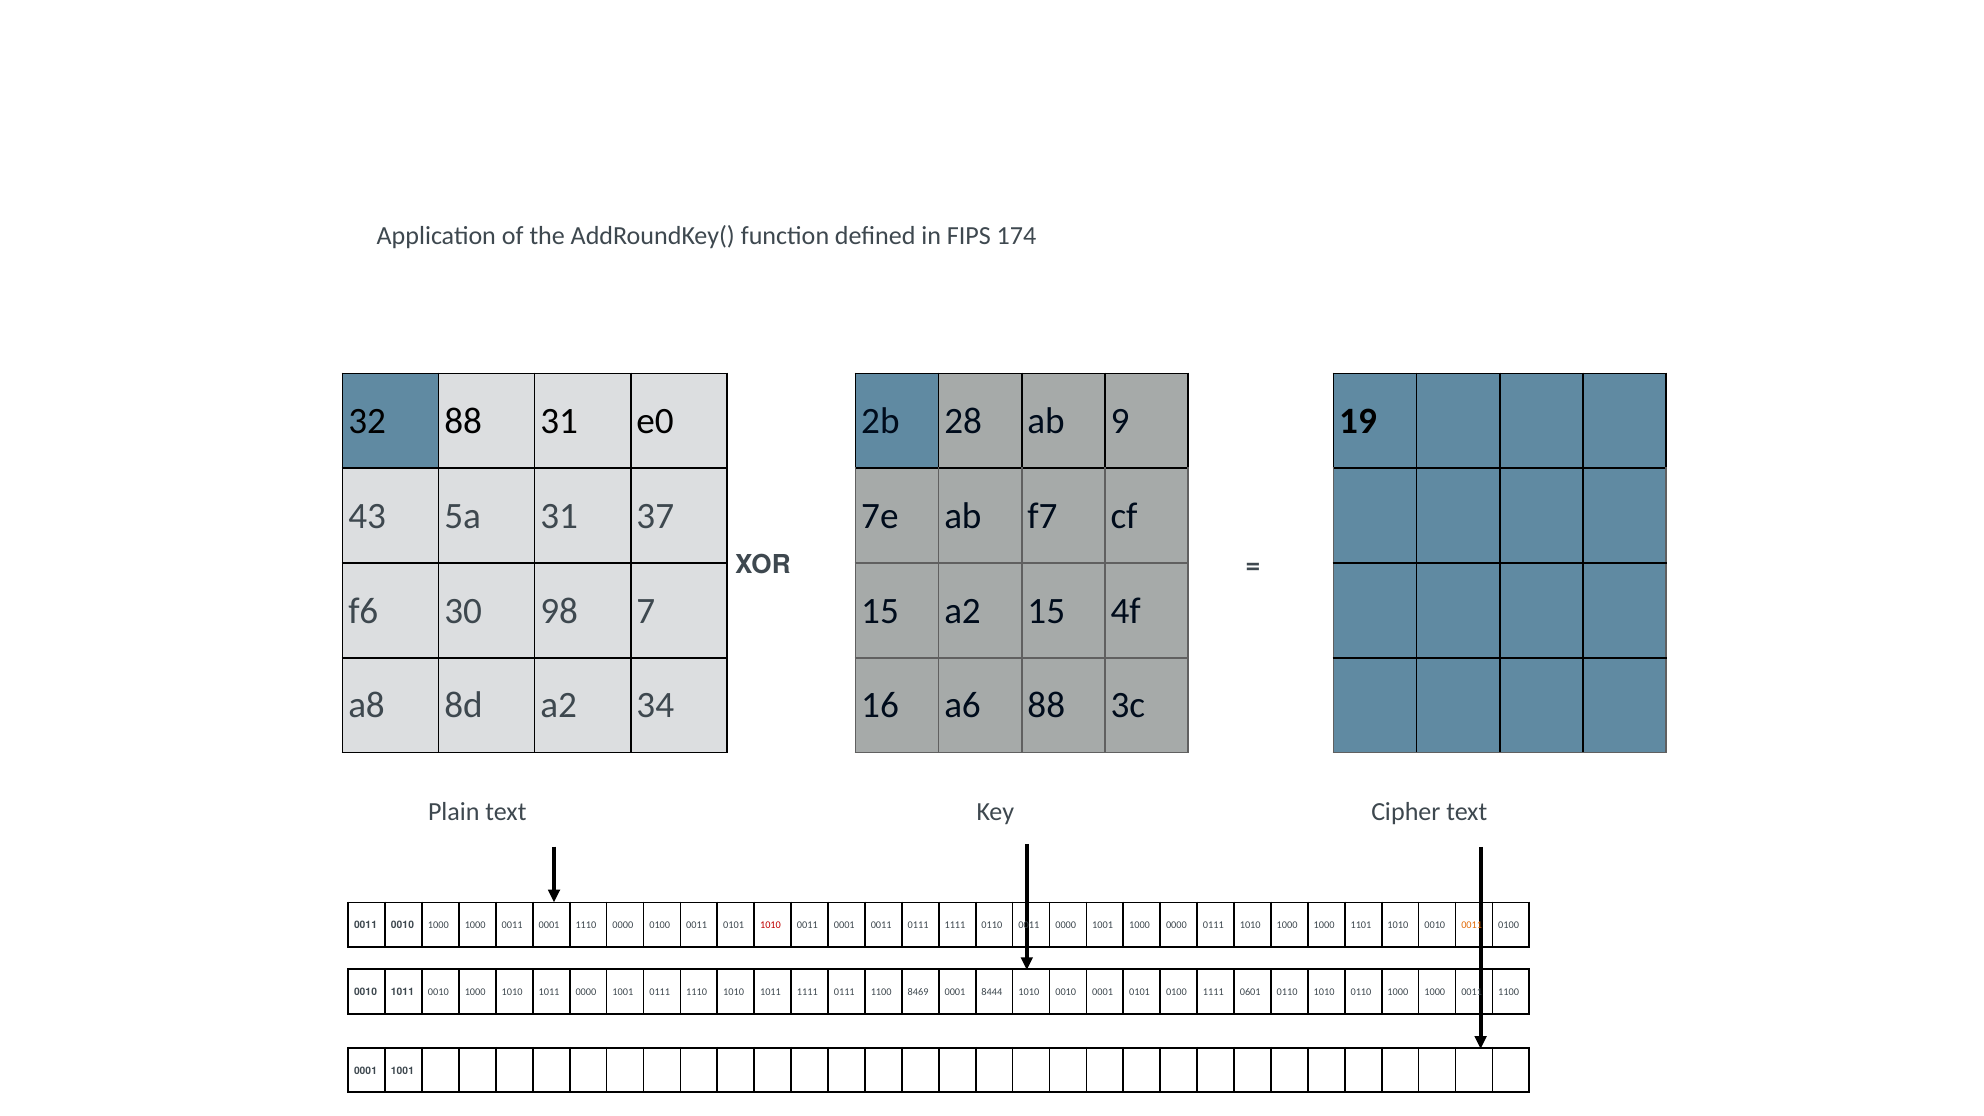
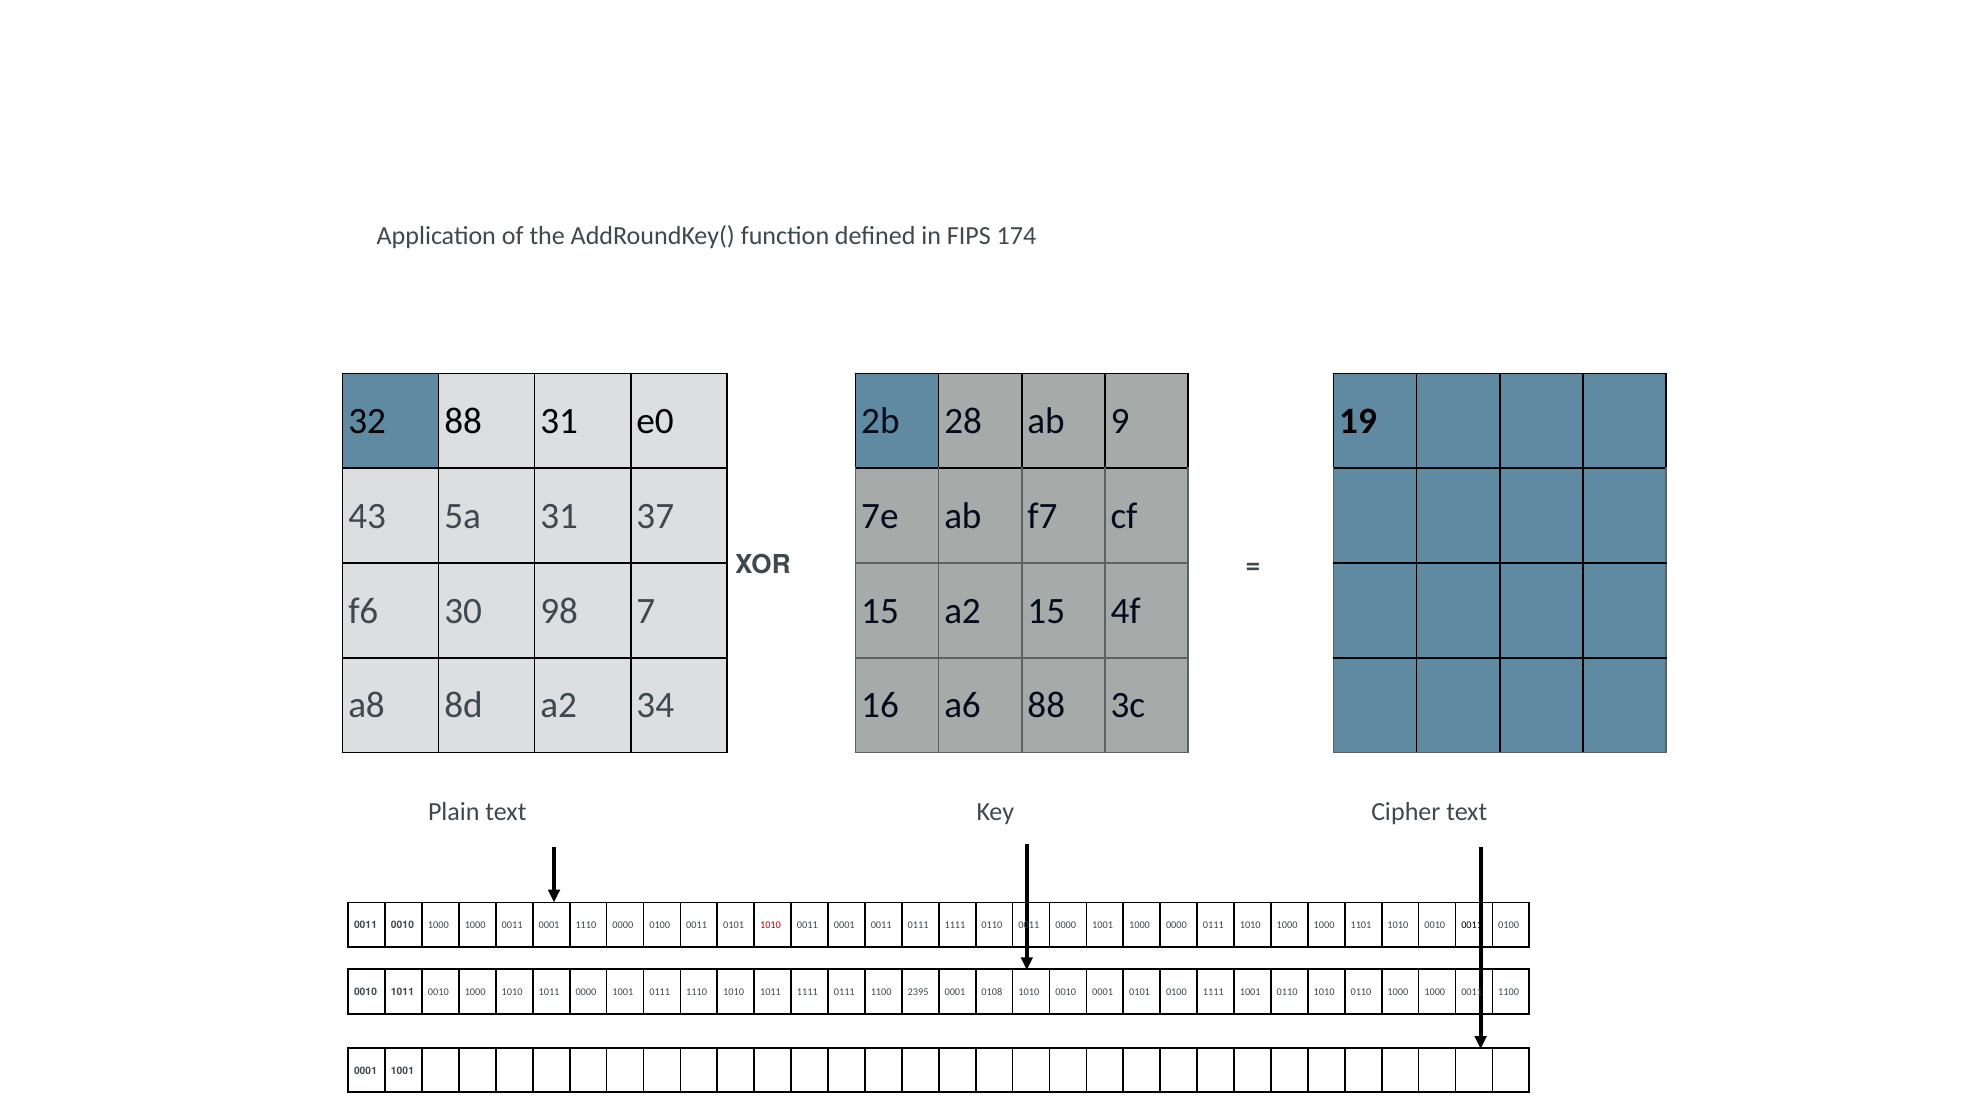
0011 colour: orange -> black (1472, 925)
8469: 8469 -> 2395 (918, 992)
8444: 8444 -> 0108 (992, 992)
1111 0601: 0601 -> 1001 (1250, 992)
